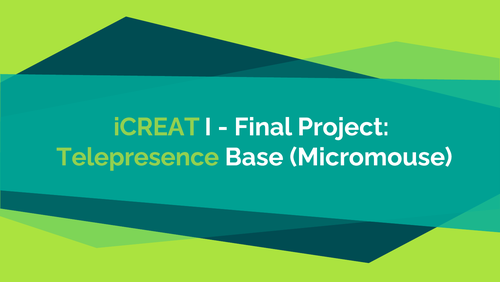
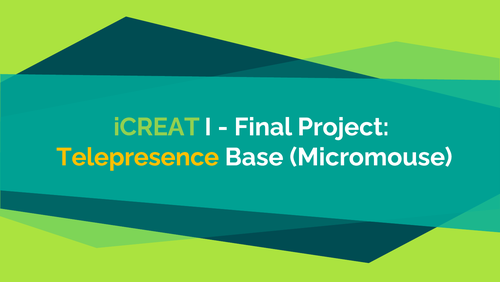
Telepresence colour: light green -> yellow (138, 157)
